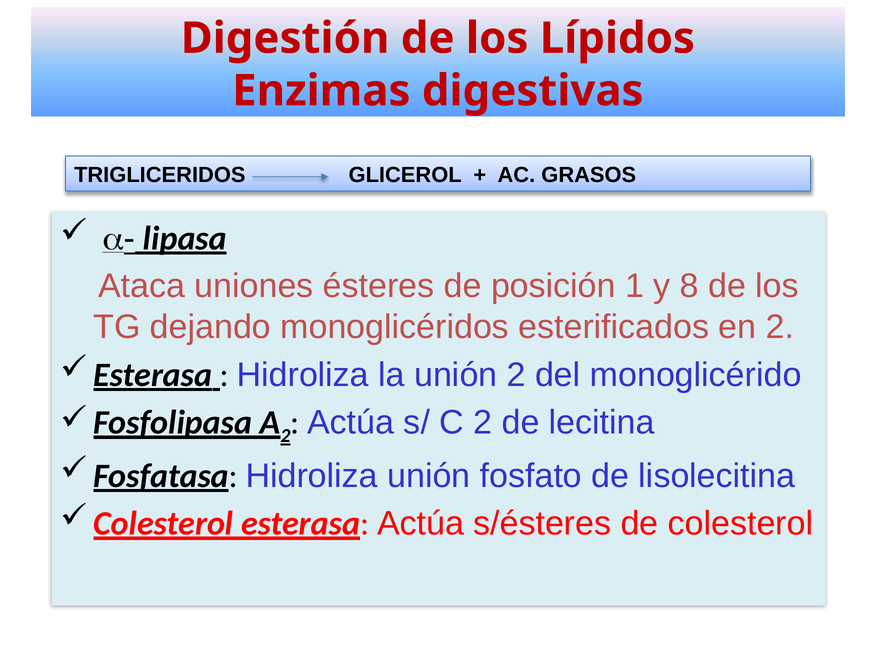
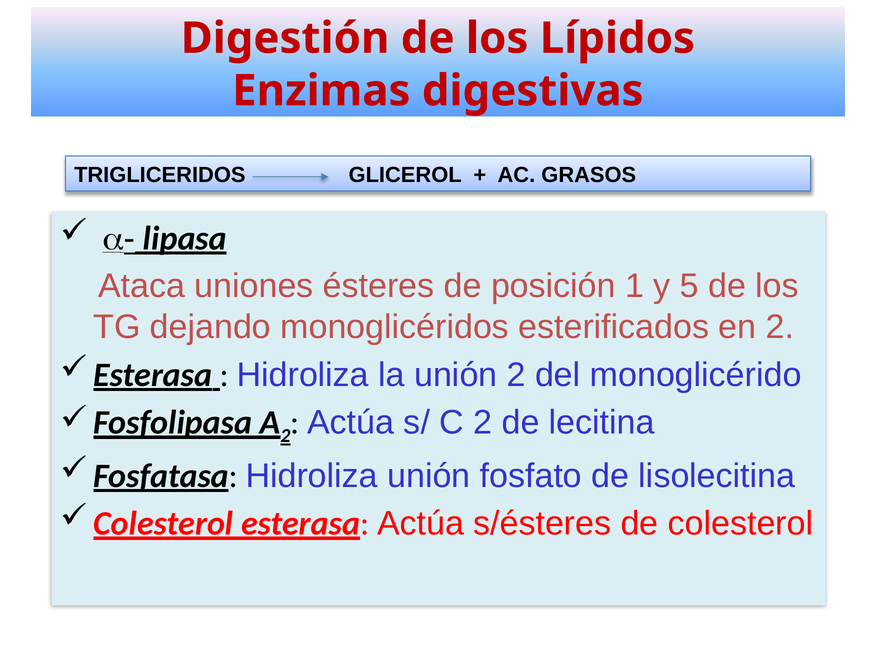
8: 8 -> 5 (689, 286)
